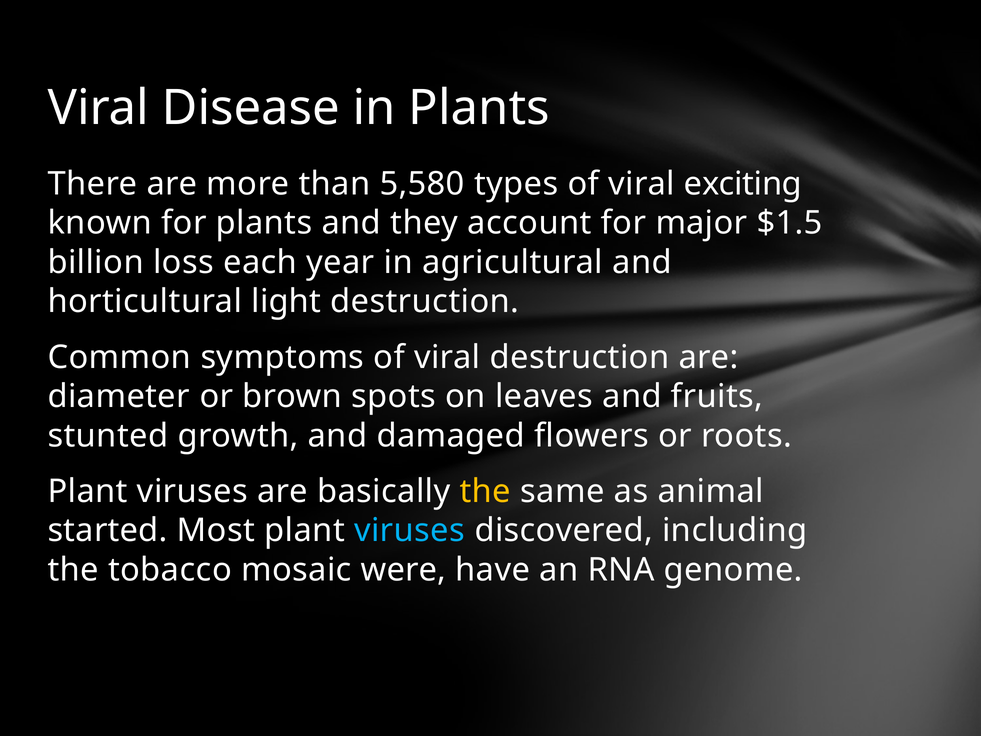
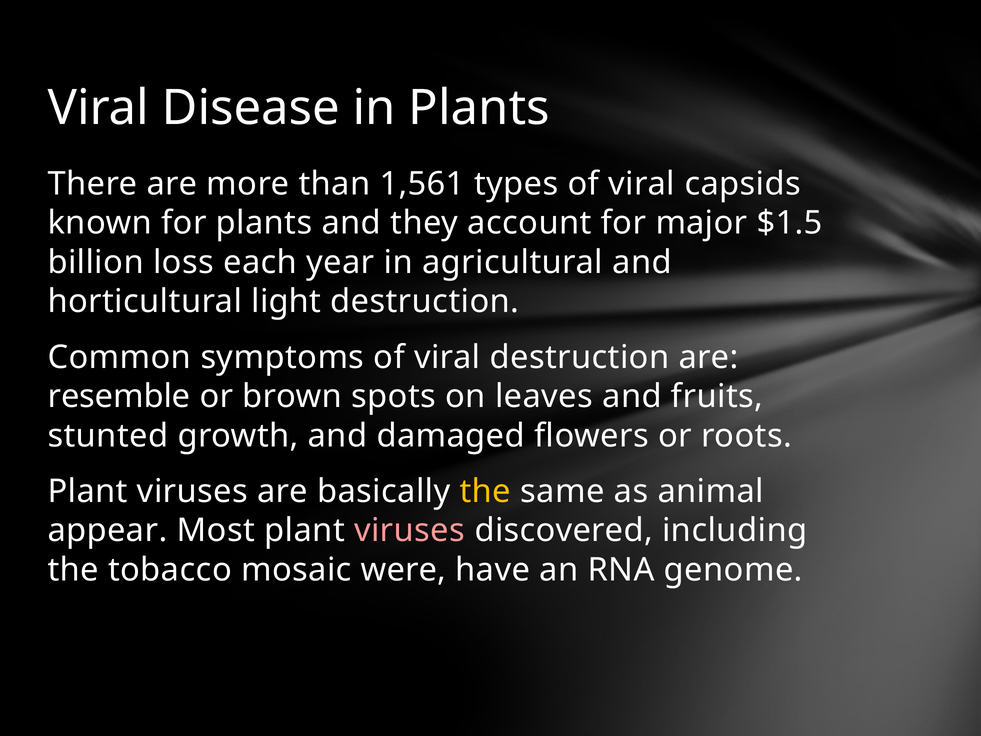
5,580: 5,580 -> 1,561 (422, 184)
exciting: exciting -> capsids (743, 184)
diameter: diameter -> resemble (119, 396)
started: started -> appear (107, 530)
viruses colour: light blue -> pink (410, 530)
